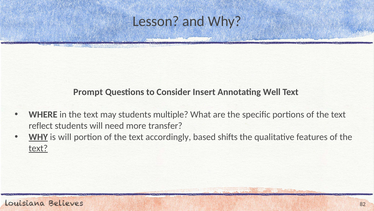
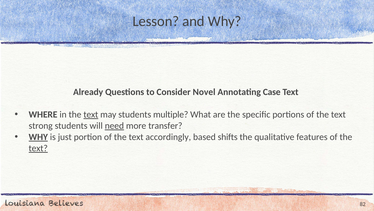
Prompt: Prompt -> Already (88, 92)
Insert: Insert -> Novel (204, 92)
Well: Well -> Case (272, 92)
text underline: none -> present (91, 114)
reflect: reflect -> strong (41, 125)
need underline: none -> present (114, 125)
is will: will -> just (65, 137)
